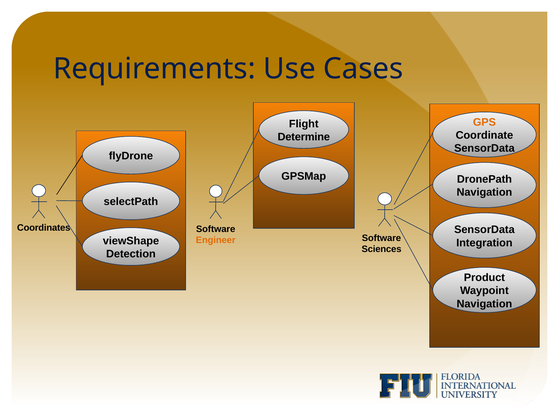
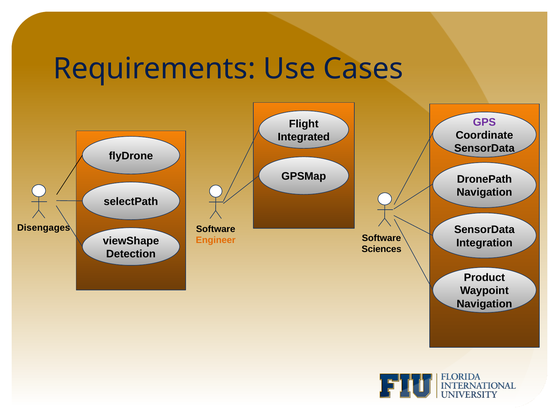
GPS colour: orange -> purple (484, 122)
Determine: Determine -> Integrated (304, 137)
Coordinates: Coordinates -> Disengages (44, 228)
